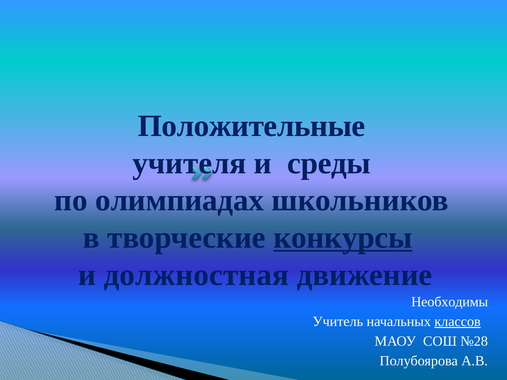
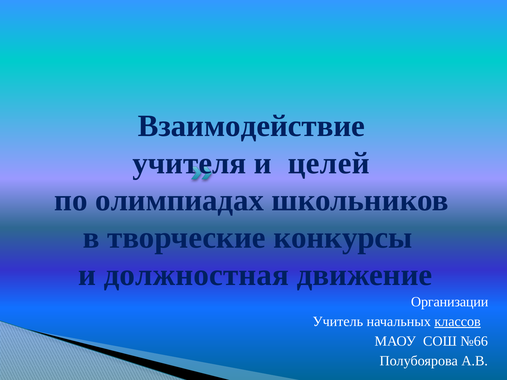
Положительные: Положительные -> Взаимодействие (251, 126)
среды: среды -> целей (329, 163)
конкурсы underline: present -> none (343, 238)
Необходимы: Необходимы -> Организации (450, 302)
№28: №28 -> №66 (474, 341)
